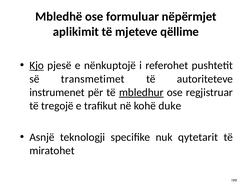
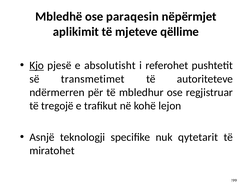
formuluar: formuluar -> paraqesin (132, 17)
nënkuptojë: nënkuptojë -> absolutisht (110, 65)
instrumenet: instrumenet -> ndërmerren (57, 92)
mbledhur underline: present -> none (141, 92)
duke: duke -> lejon (170, 106)
